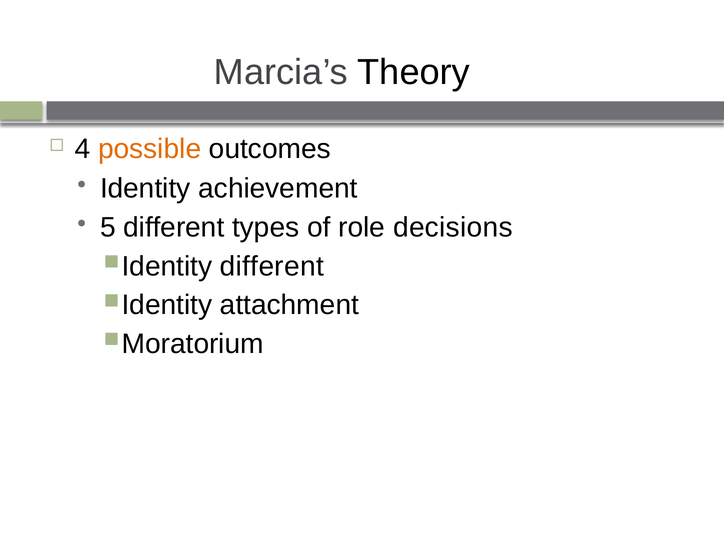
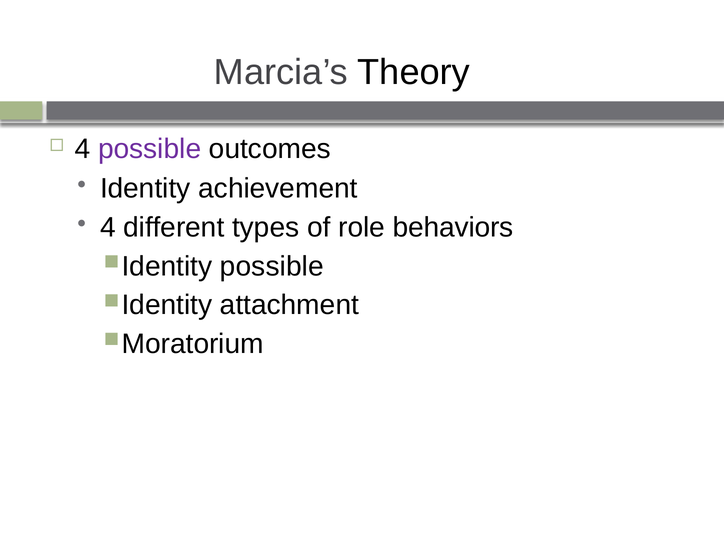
possible colour: orange -> purple (150, 149)
5: 5 -> 4 (108, 228)
decisions: decisions -> behaviors (453, 228)
different: different -> possible (272, 266)
